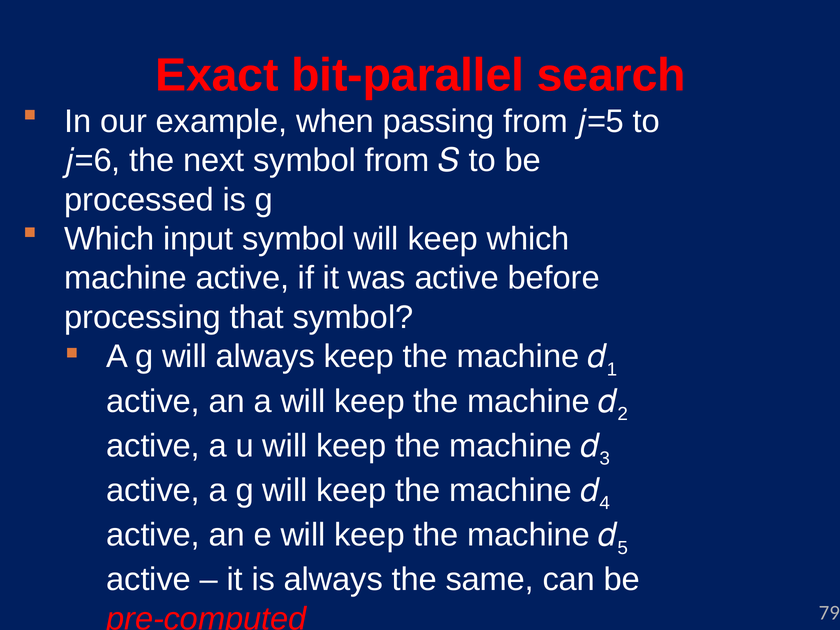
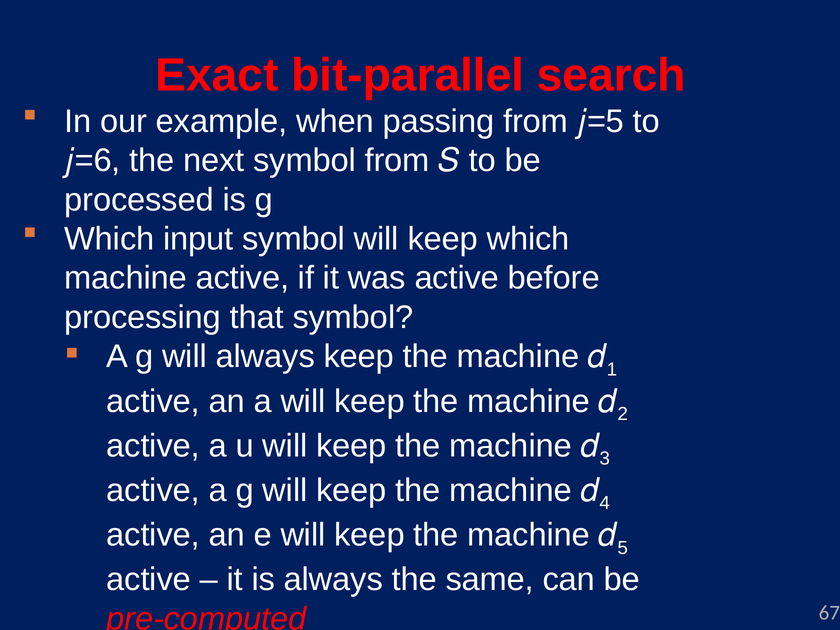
79: 79 -> 67 (829, 613)
